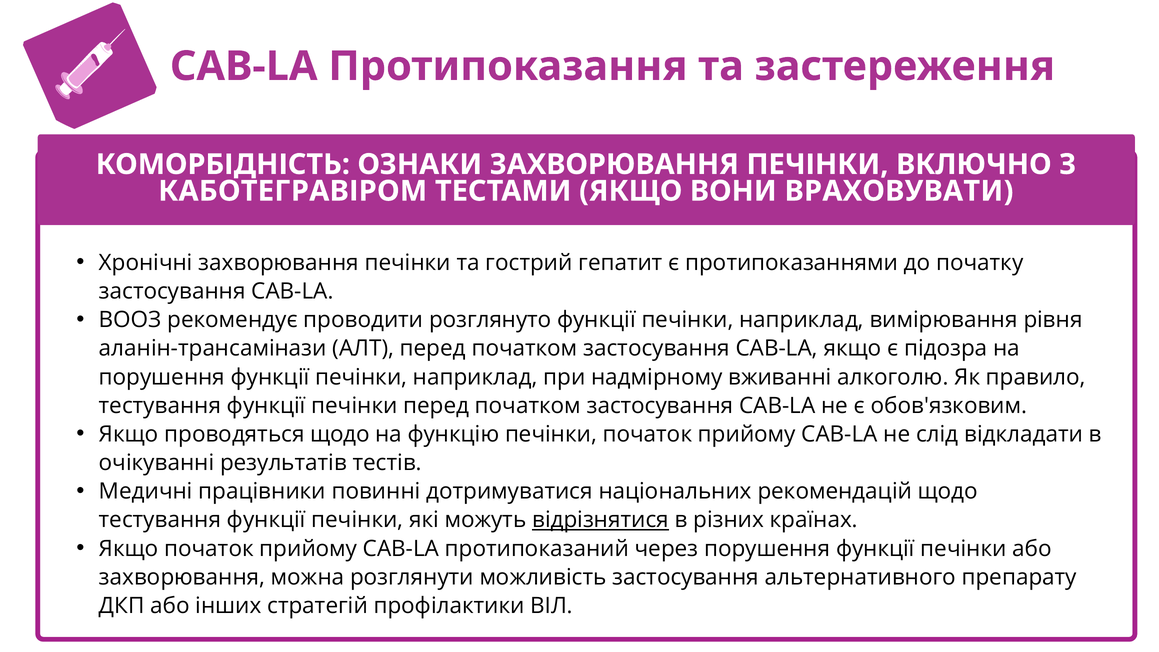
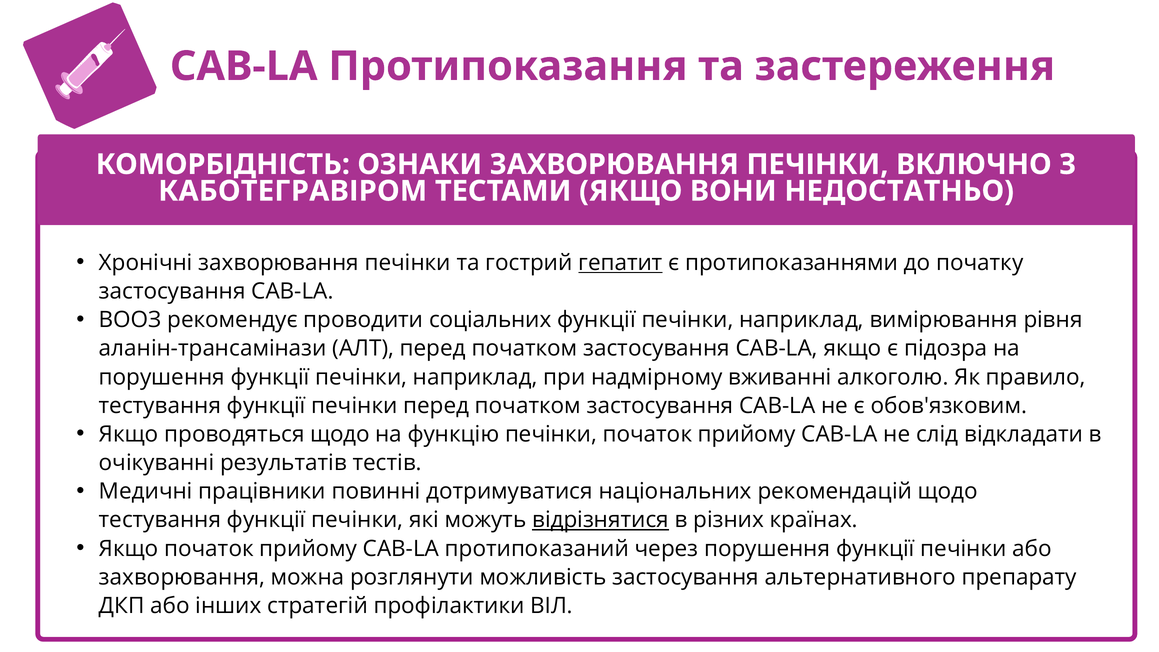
ВРАХОВУВАТИ: ВРАХОВУВАТИ -> НЕДОСТАТНЬО (899, 191)
гепатит underline: none -> present (620, 263)
розглянуто: розглянуто -> соціальних (490, 320)
